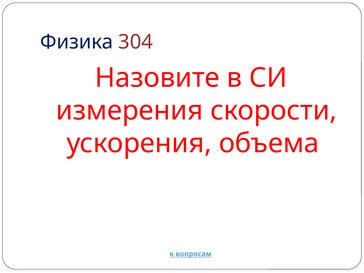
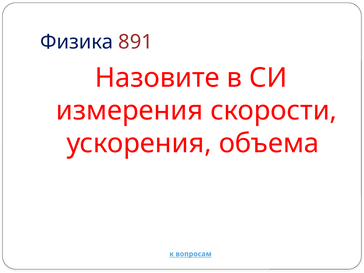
304: 304 -> 891 (136, 42)
